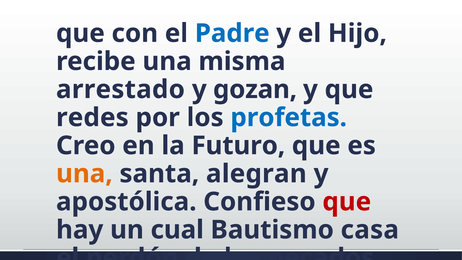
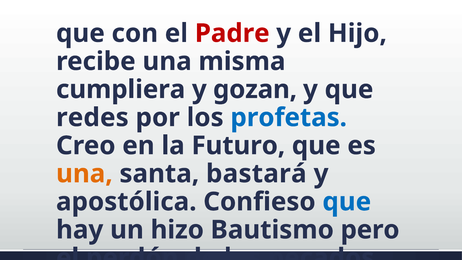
Padre colour: blue -> red (232, 33)
arrestado: arrestado -> cumpliera (121, 89)
alegran: alegran -> bastará (256, 174)
que colour: red -> blue (347, 202)
cual: cual -> hizo (177, 230)
casa: casa -> pero (370, 230)
